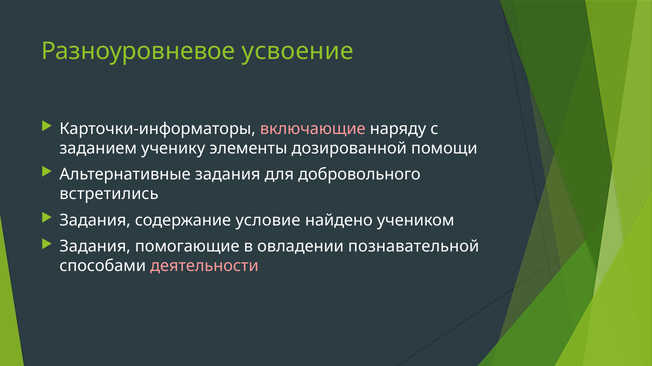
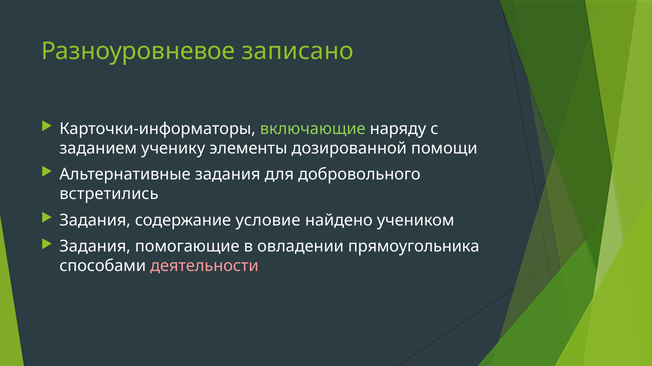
усвоение: усвоение -> записано (298, 51)
включающие colour: pink -> light green (313, 129)
познавательной: познавательной -> прямоугольника (414, 247)
